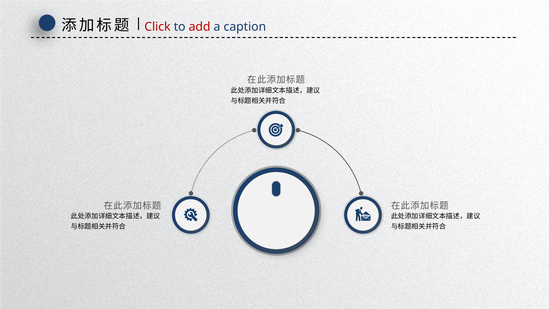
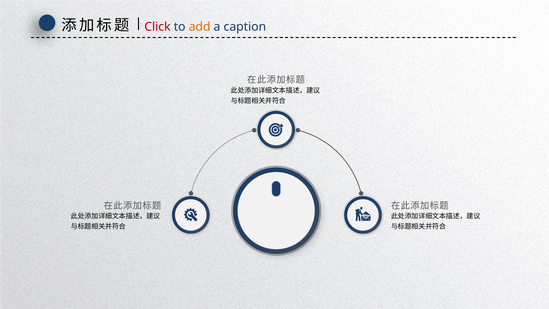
add colour: red -> orange (200, 27)
